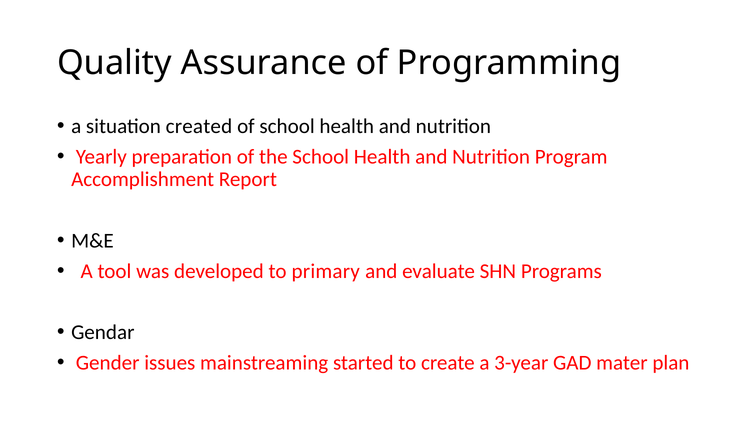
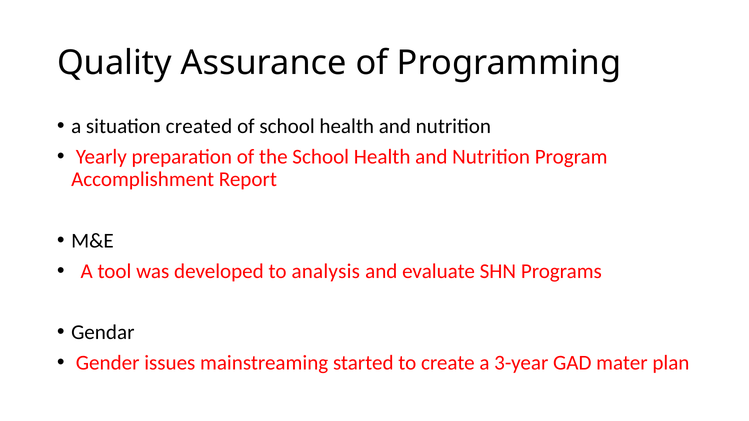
primary: primary -> analysis (326, 271)
